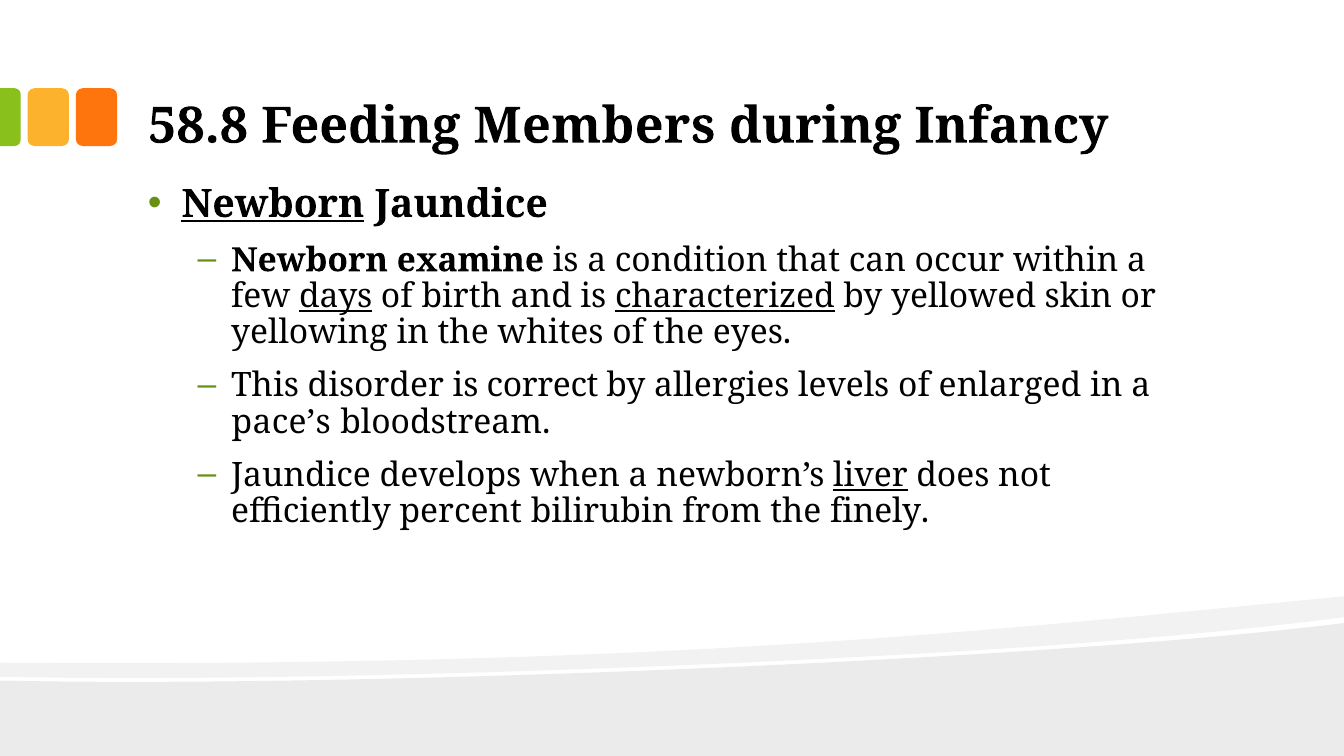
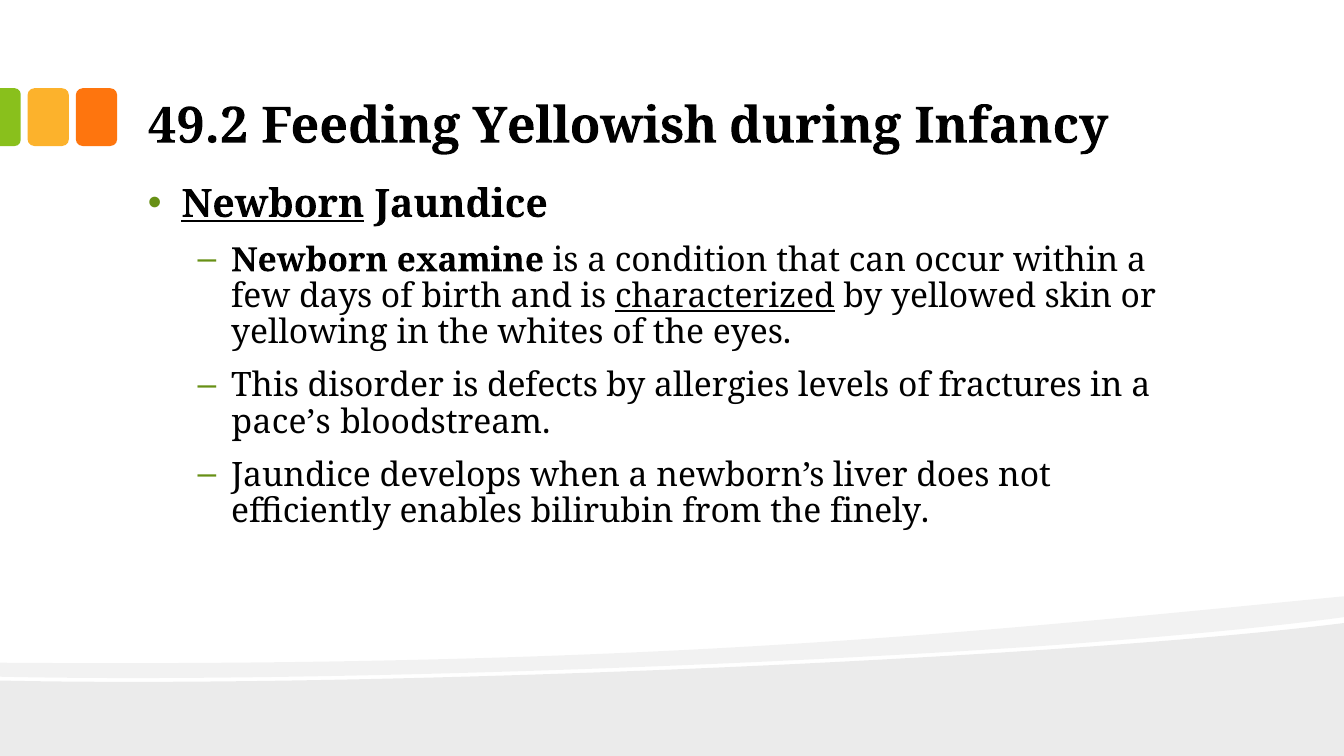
58.8: 58.8 -> 49.2 (198, 126)
Members: Members -> Yellowish (595, 126)
days underline: present -> none (336, 297)
correct: correct -> defects (543, 386)
enlarged: enlarged -> fractures (1010, 386)
liver underline: present -> none (870, 475)
percent: percent -> enables (461, 512)
